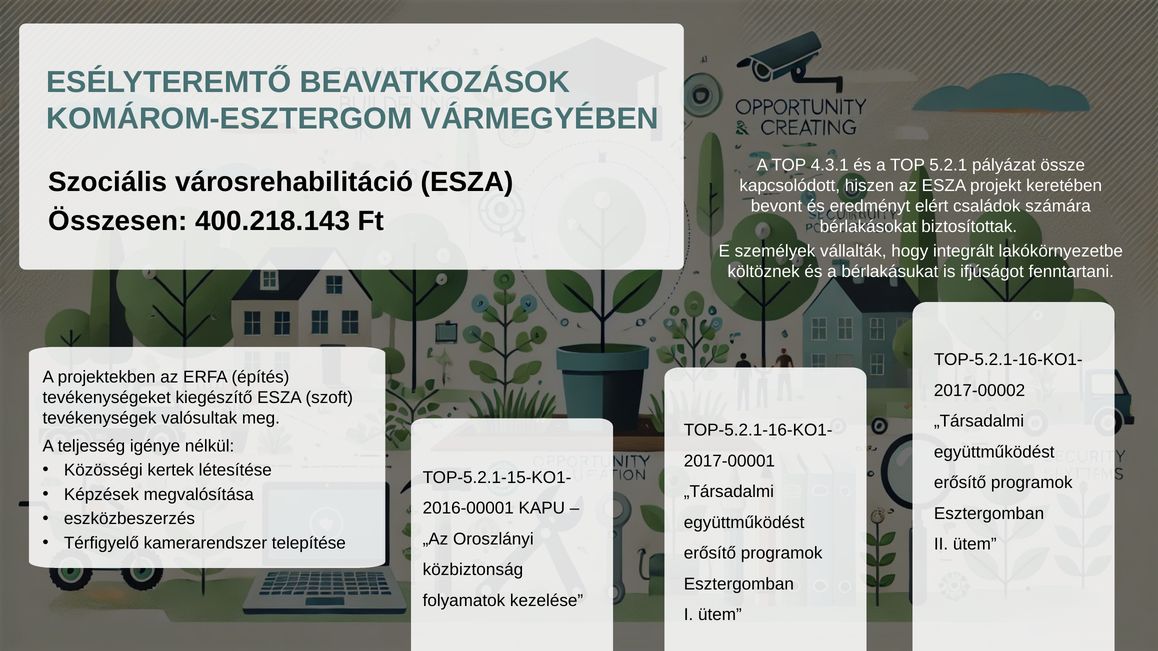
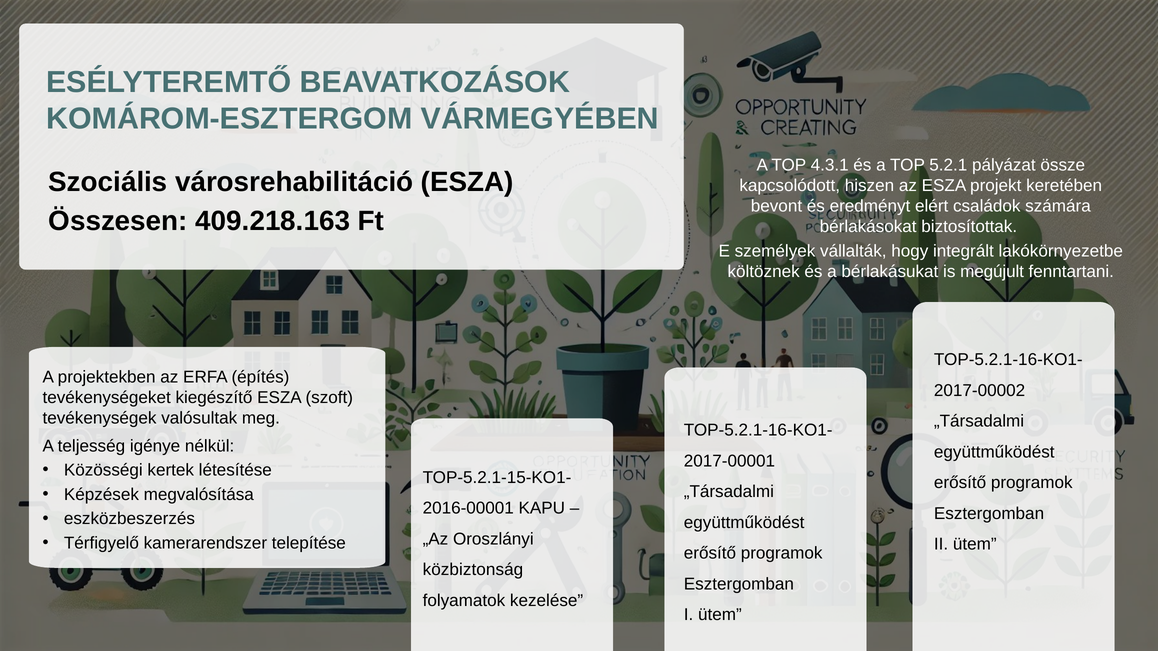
400.218.143: 400.218.143 -> 409.218.163 (273, 221)
ifjúságot: ifjúságot -> megújult (992, 272)
